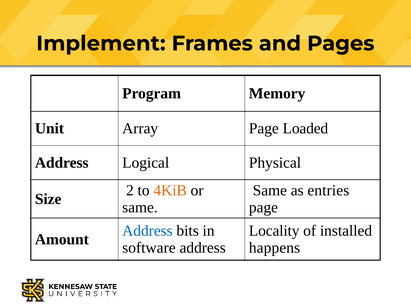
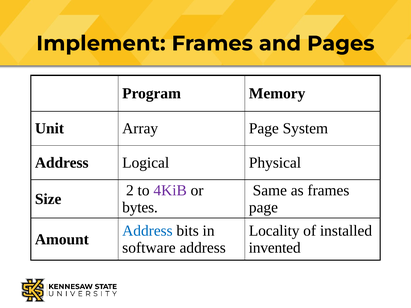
Loaded: Loaded -> System (305, 129)
4KiB colour: orange -> purple (170, 191)
as entries: entries -> frames (328, 191)
same: same -> bytes (140, 208)
happens: happens -> invented (275, 248)
